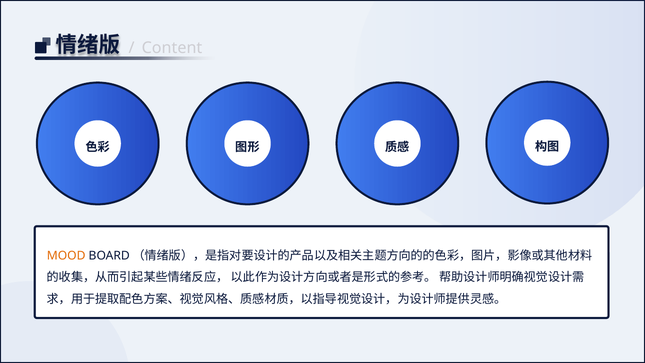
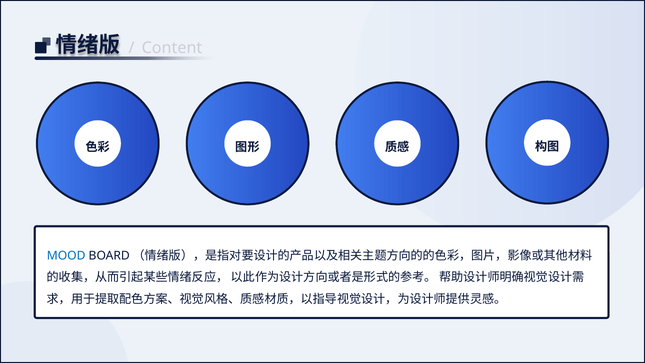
MOOD colour: orange -> blue (66, 256)
